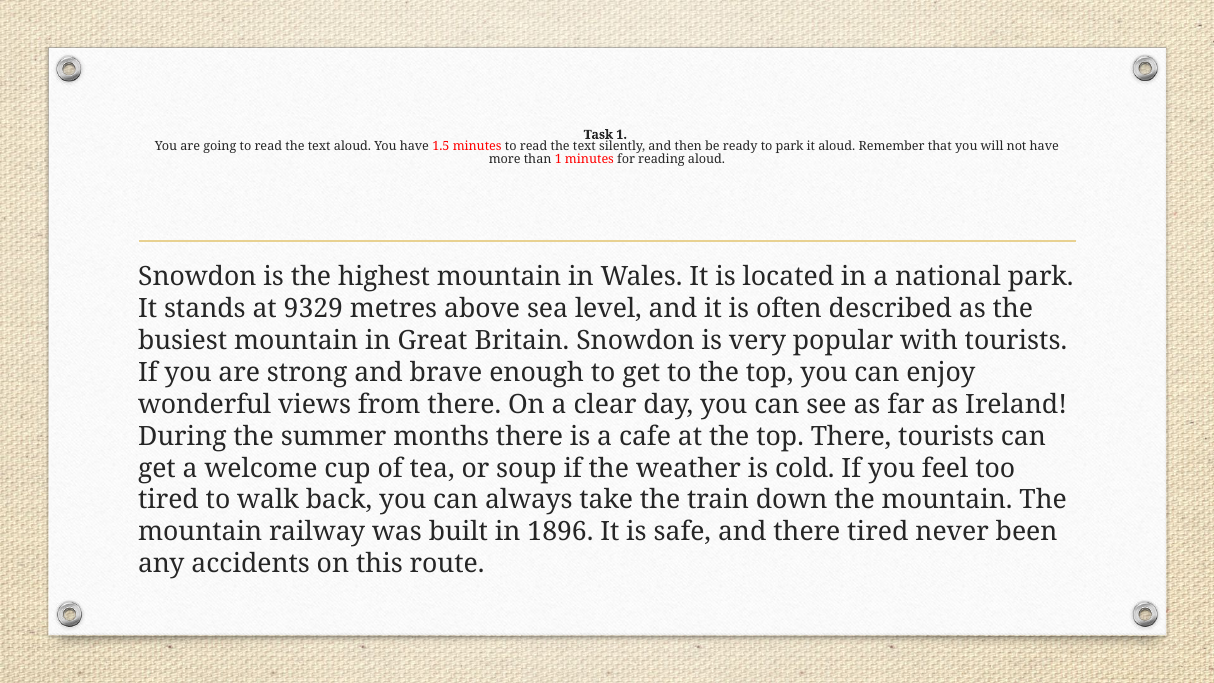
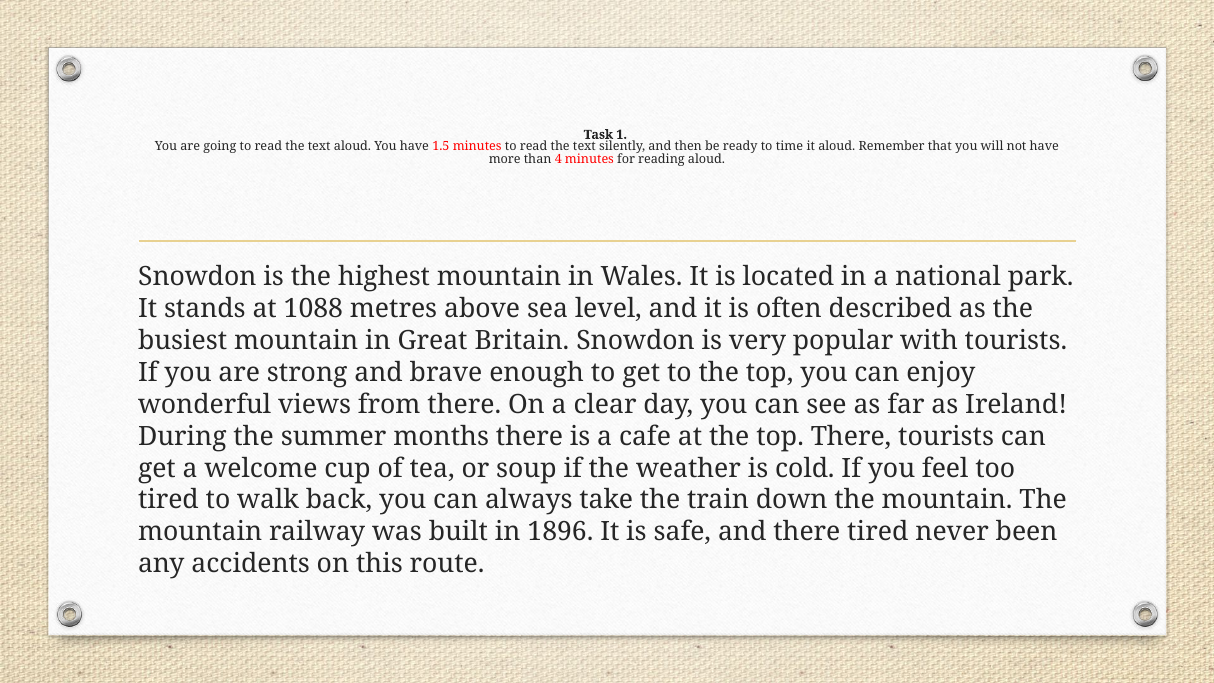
to park: park -> time (789, 147)
than 1: 1 -> 4 (558, 159)
9329: 9329 -> 1088 (313, 309)
